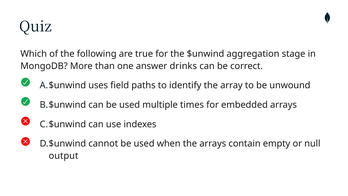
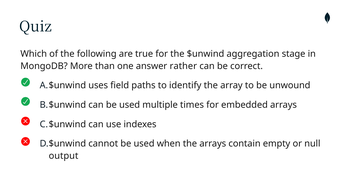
drinks: drinks -> rather (183, 66)
